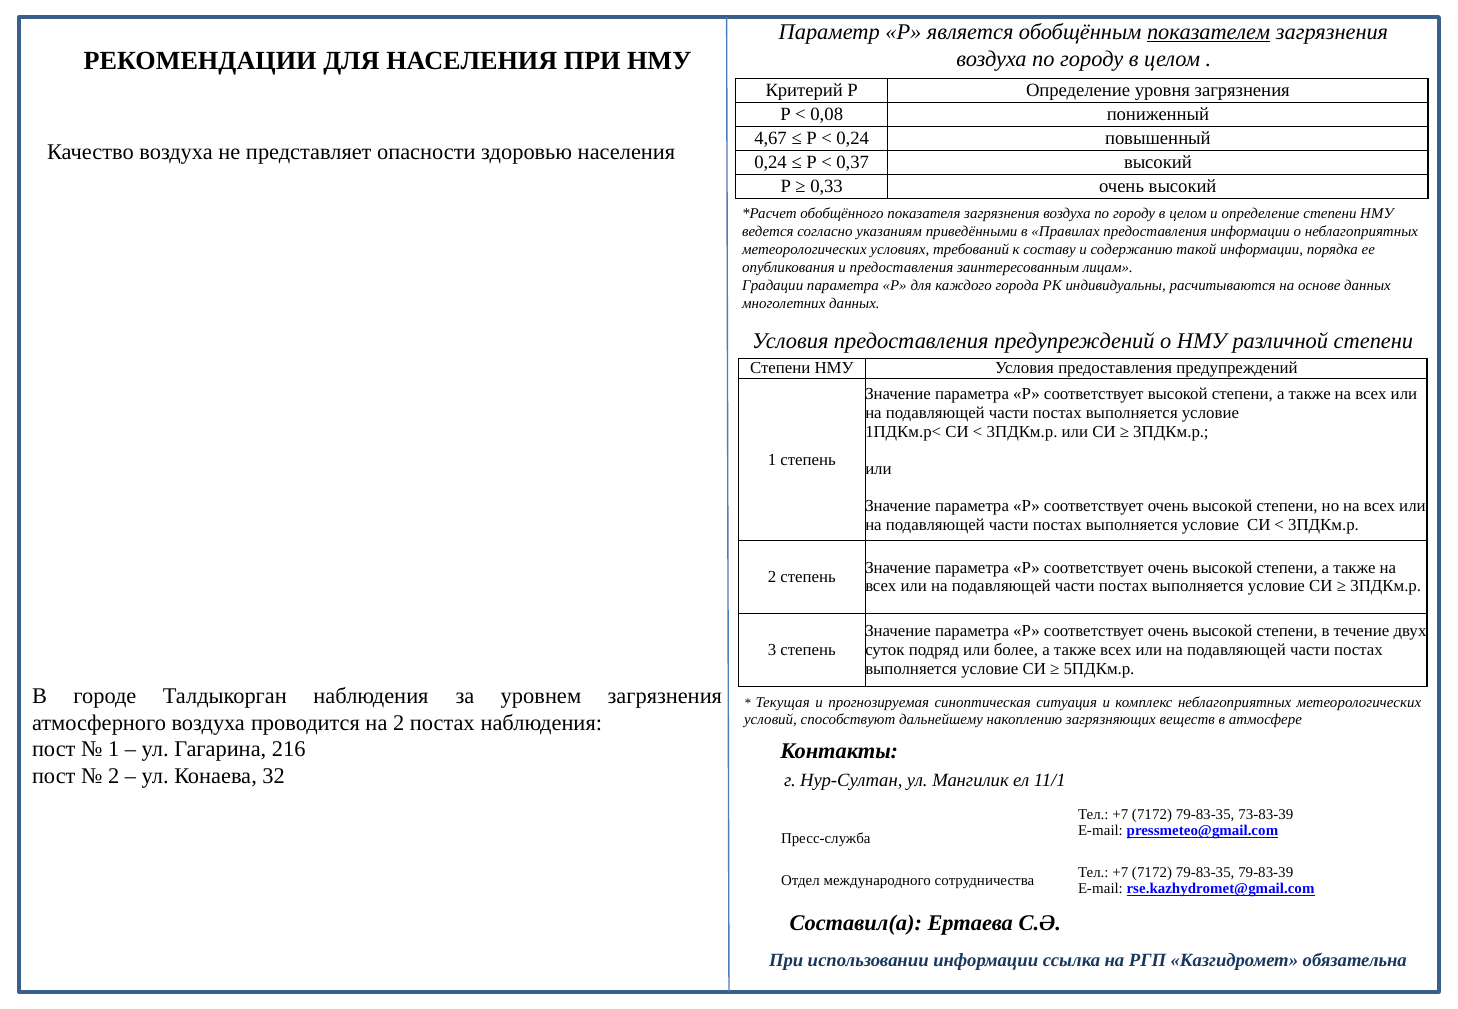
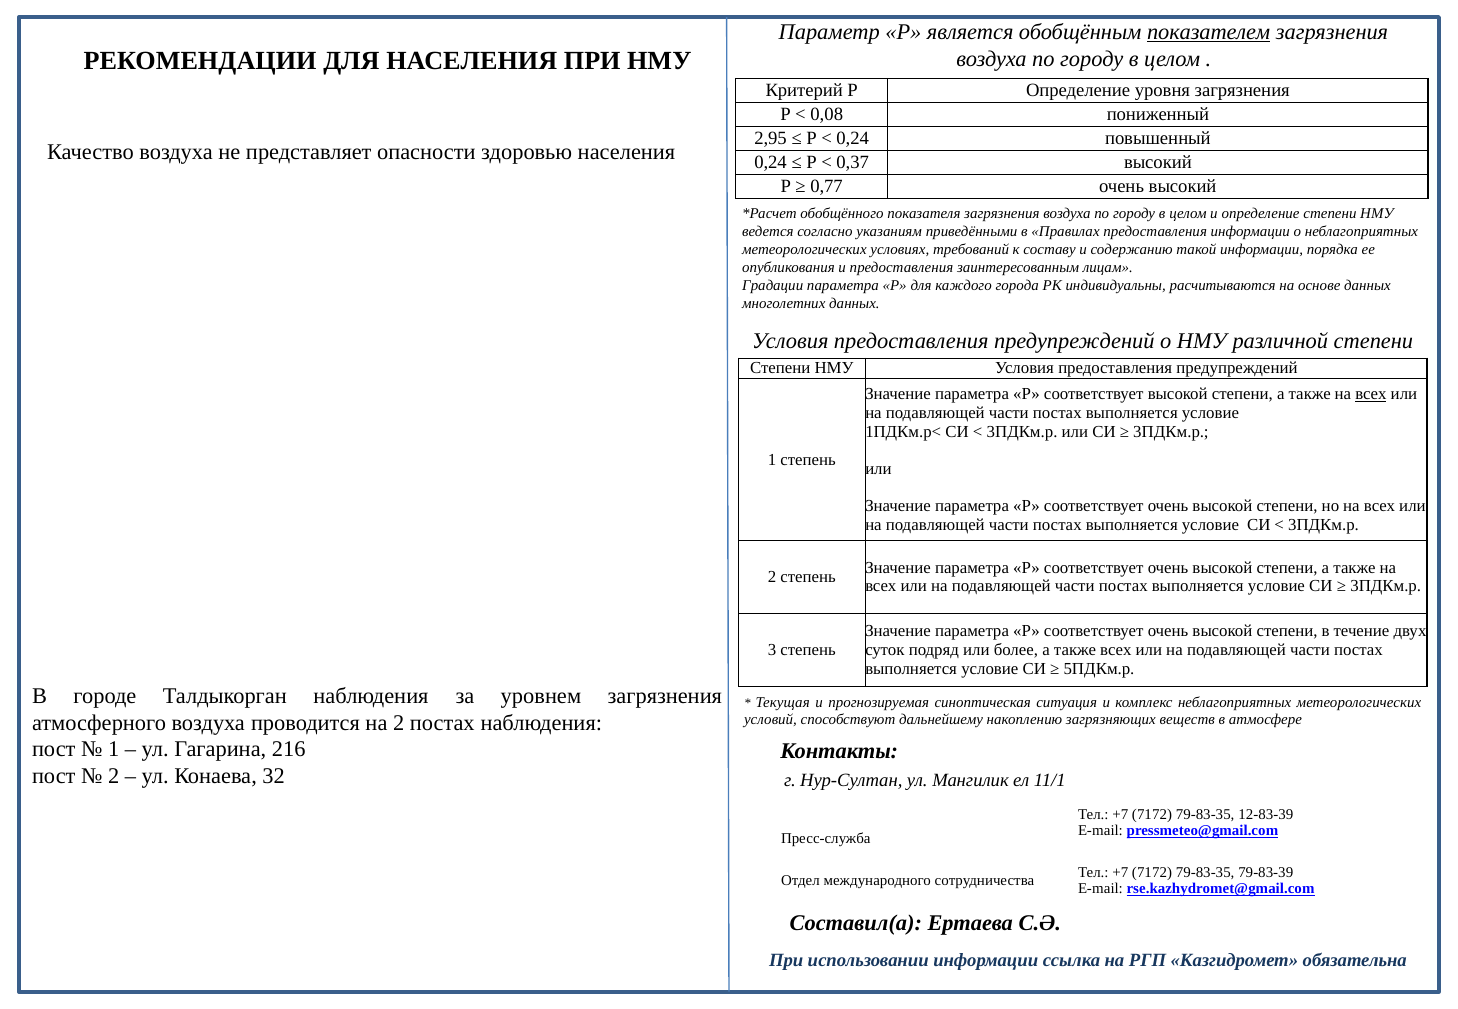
4,67: 4,67 -> 2,95 (771, 138)
0,33: 0,33 -> 0,77 (827, 186)
всех underline: none -> present (1371, 394)
73-83-39: 73-83-39 -> 12-83-39 (1266, 814)
